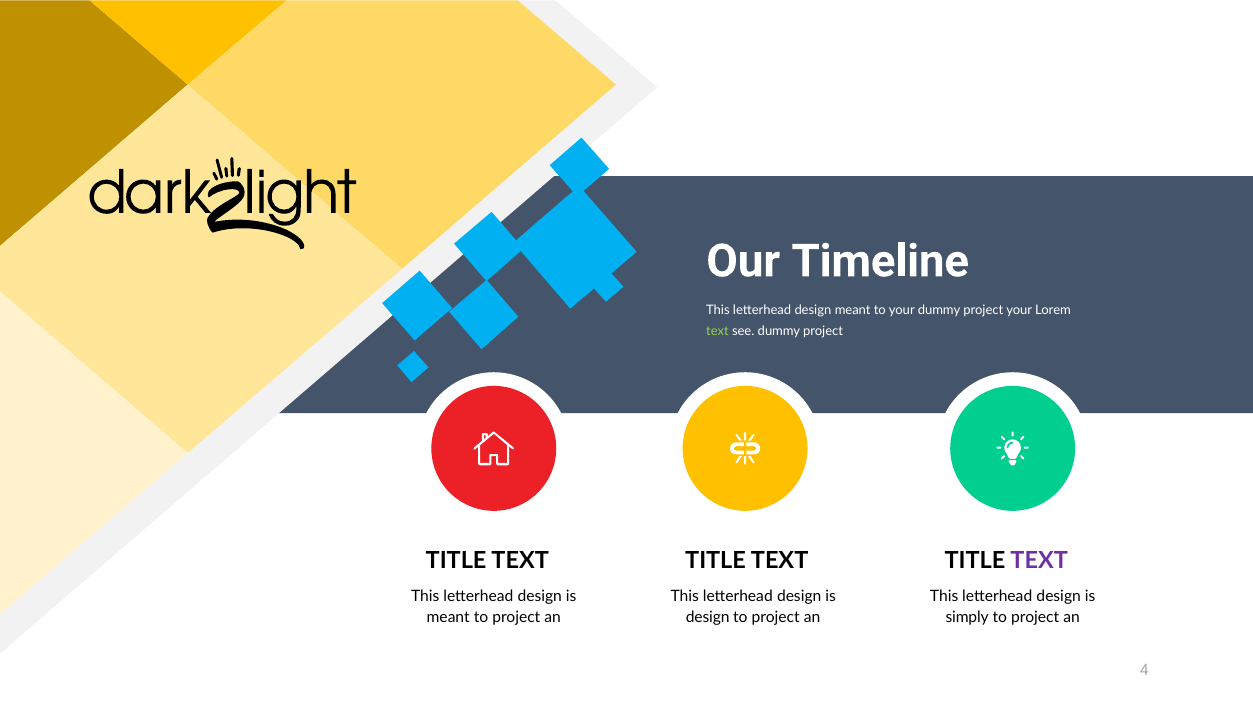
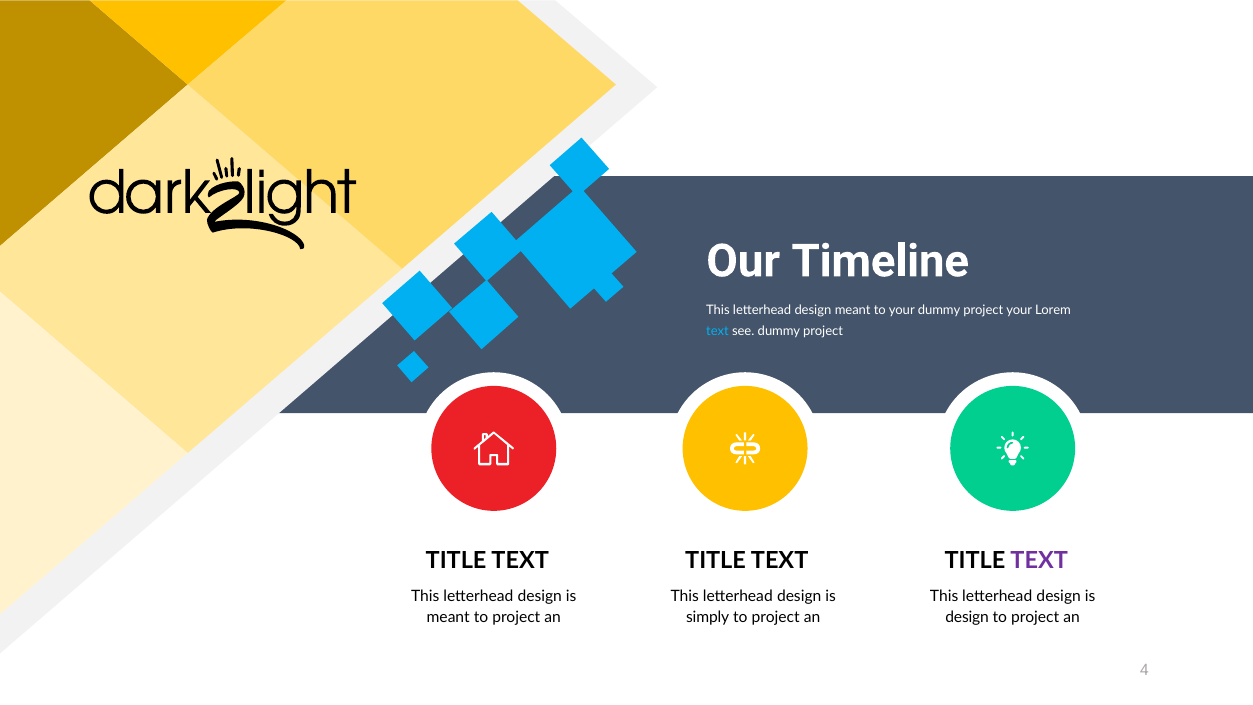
text colour: light green -> light blue (717, 331)
design: design -> simply (708, 617)
simply: simply -> design (967, 617)
